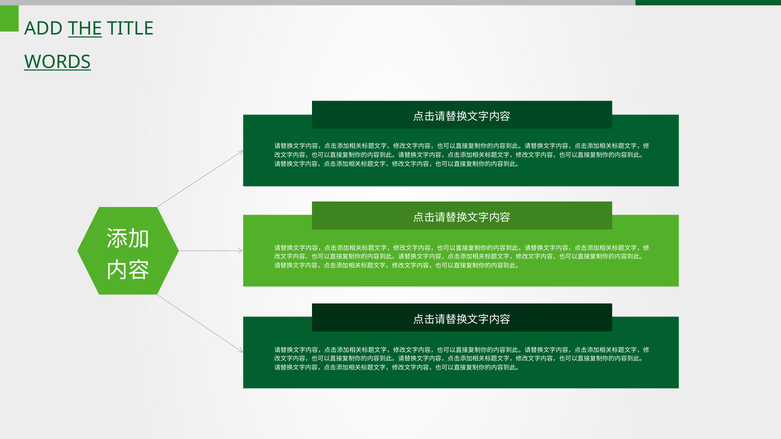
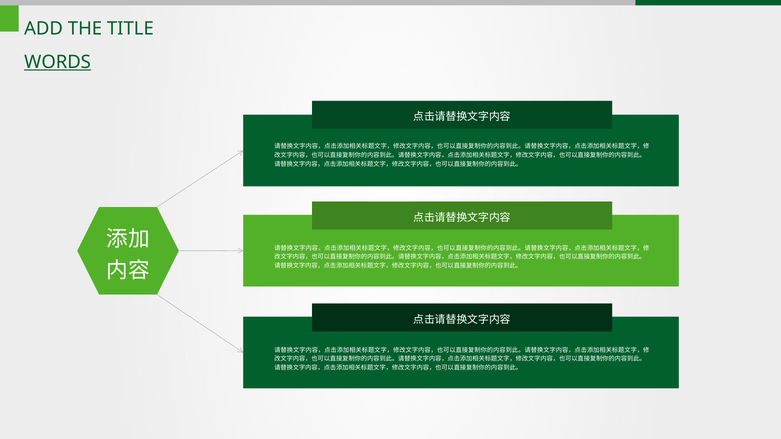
THE underline: present -> none (85, 29)
